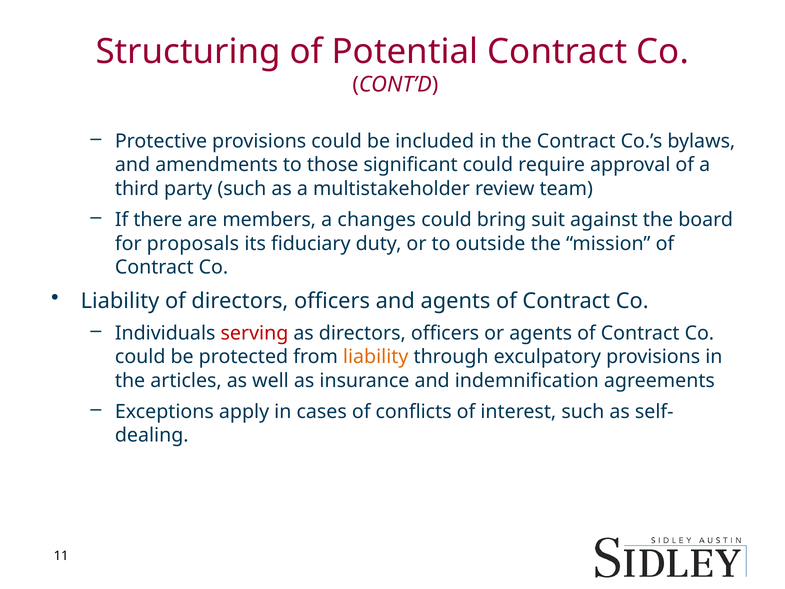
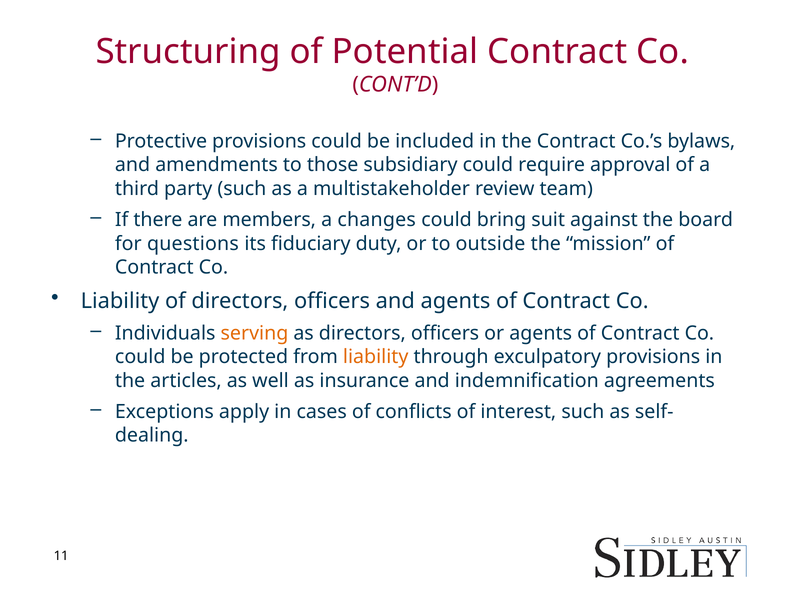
significant: significant -> subsidiary (411, 165)
proposals: proposals -> questions (193, 243)
serving colour: red -> orange (254, 333)
